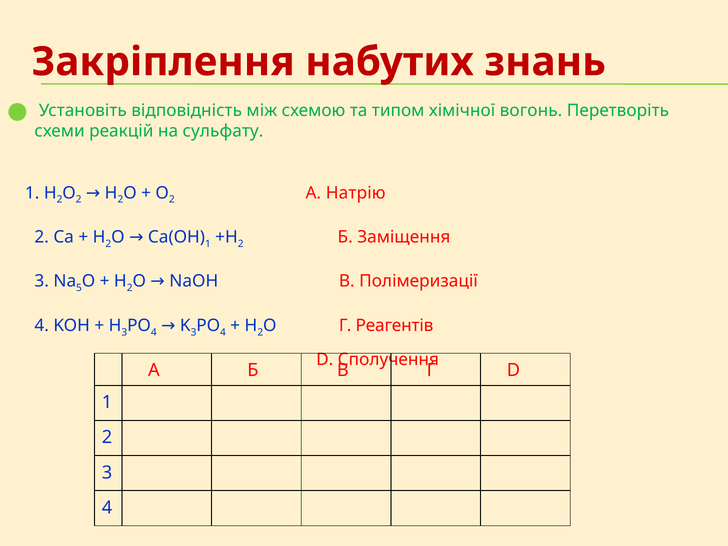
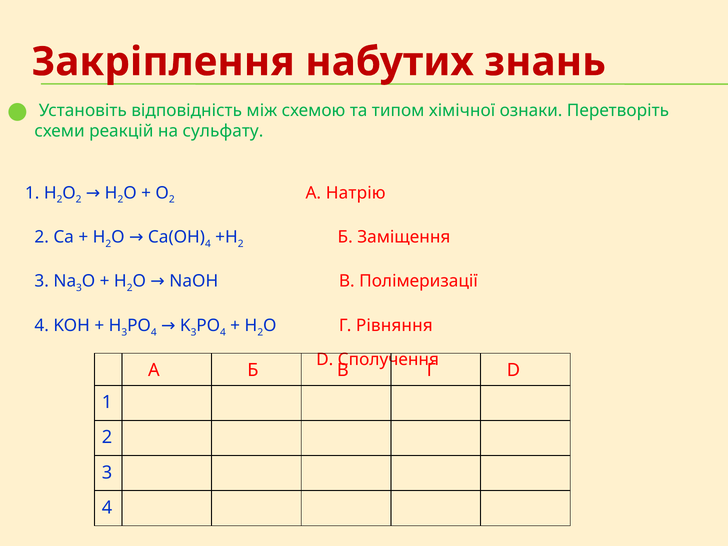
вогонь: вогонь -> ознаки (531, 110)
1: 1 -> 4 (208, 244)
5: 5 -> 3 (79, 288)
Реагентів: Реагентів -> Рівняння (394, 326)
